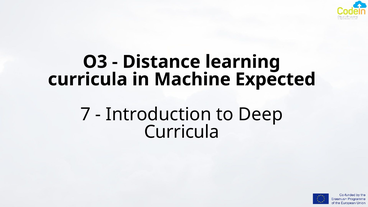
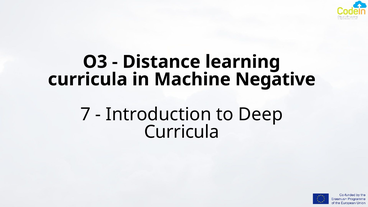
Expected: Expected -> Negative (275, 79)
